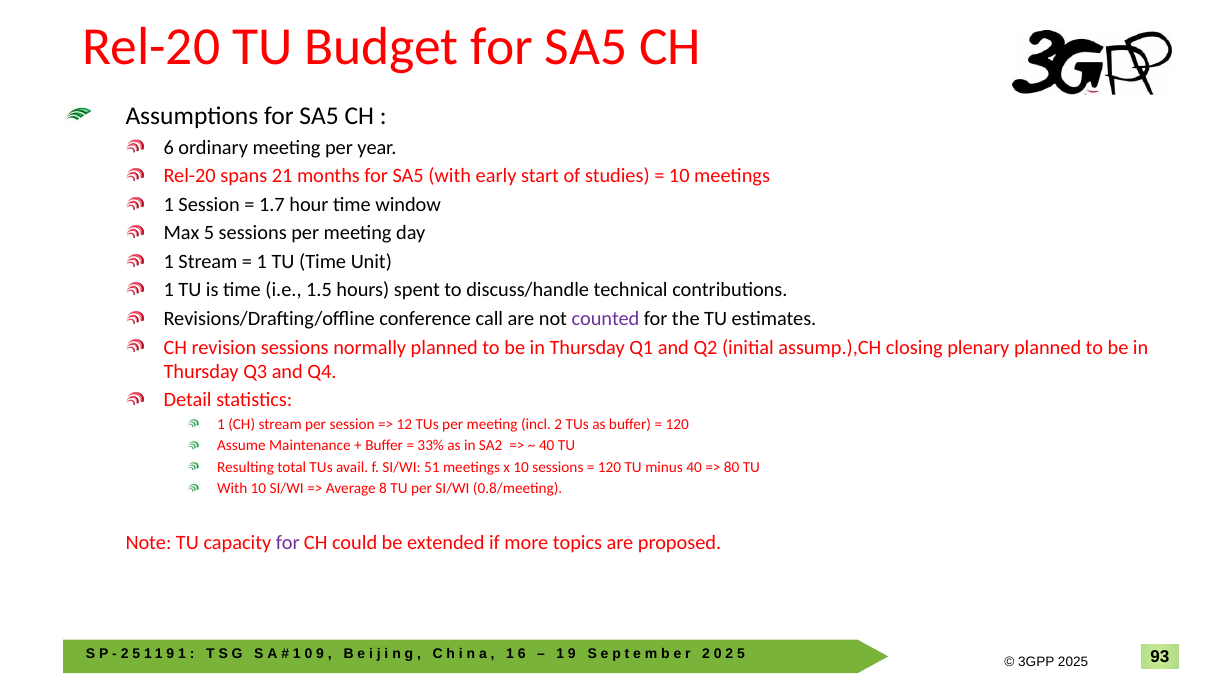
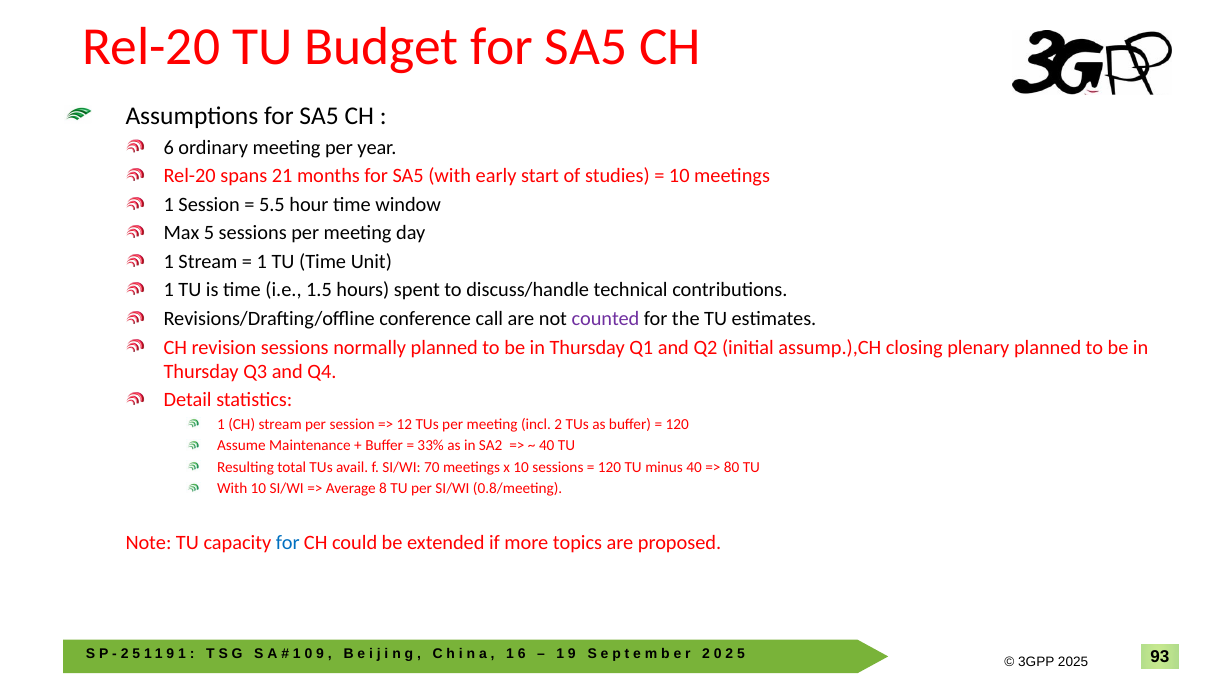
1.7: 1.7 -> 5.5 (272, 205)
51: 51 -> 70 (432, 467)
for colour: purple -> blue (288, 543)
